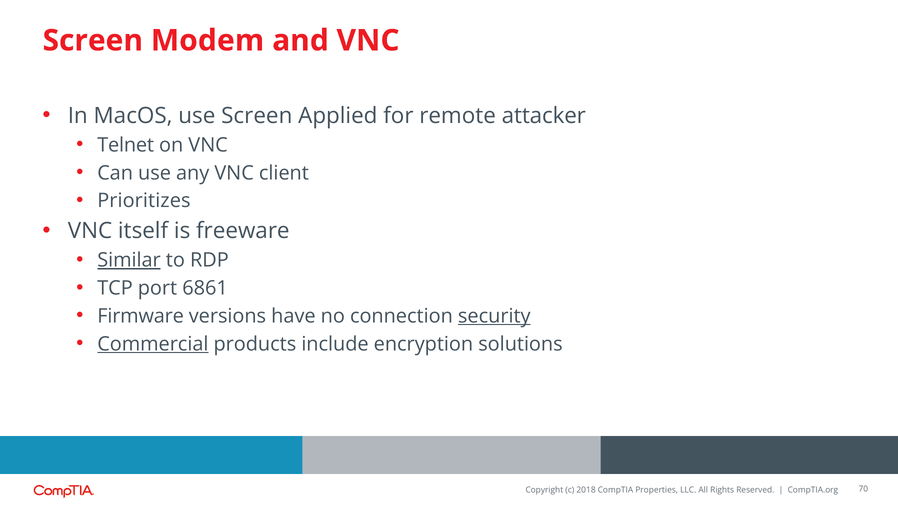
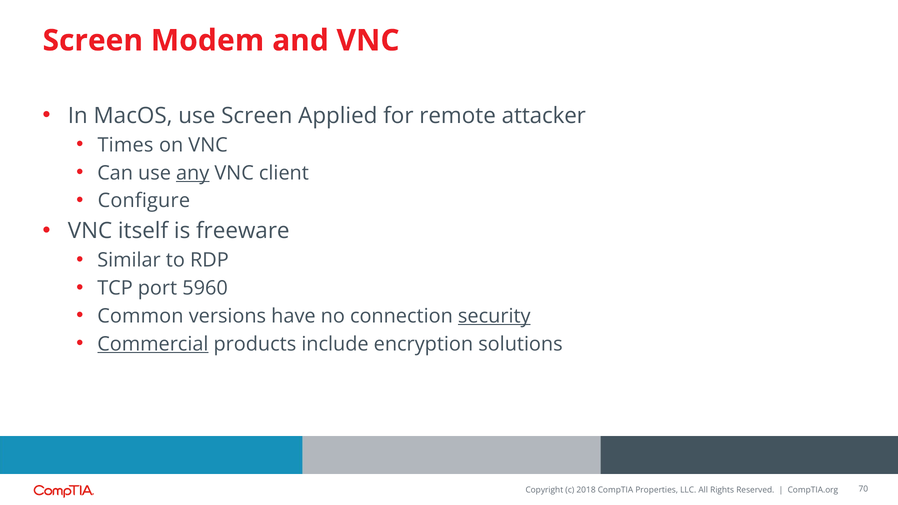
Telnet: Telnet -> Times (125, 145)
any underline: none -> present (193, 173)
Prioritizes: Prioritizes -> Configure (144, 201)
Similar underline: present -> none (129, 260)
6861: 6861 -> 5960 (205, 288)
Firmware: Firmware -> Common (140, 316)
